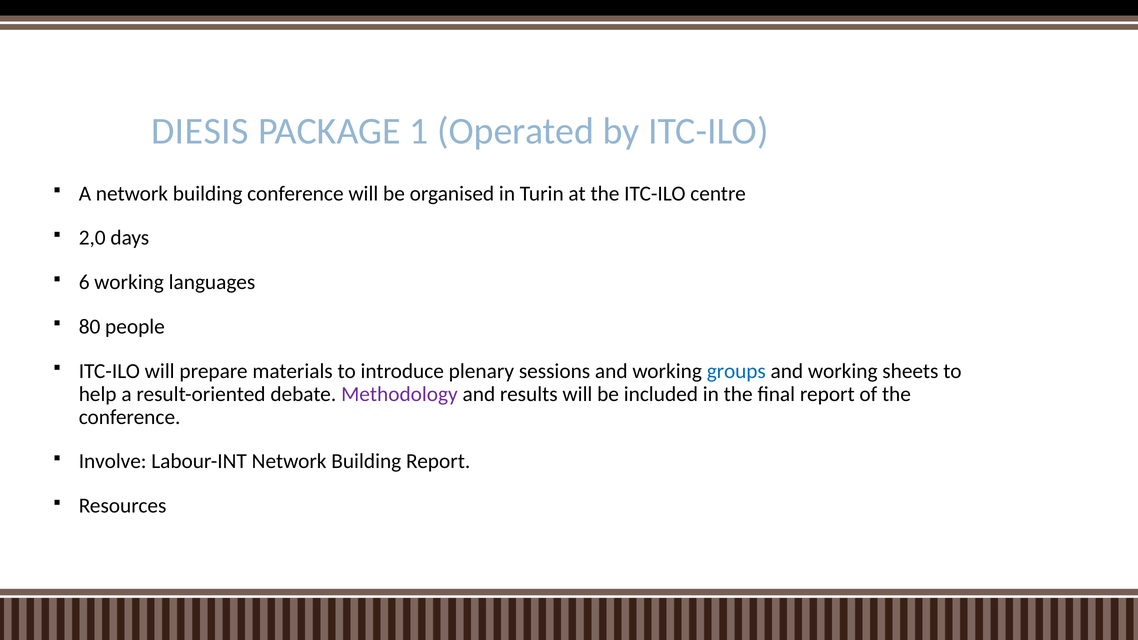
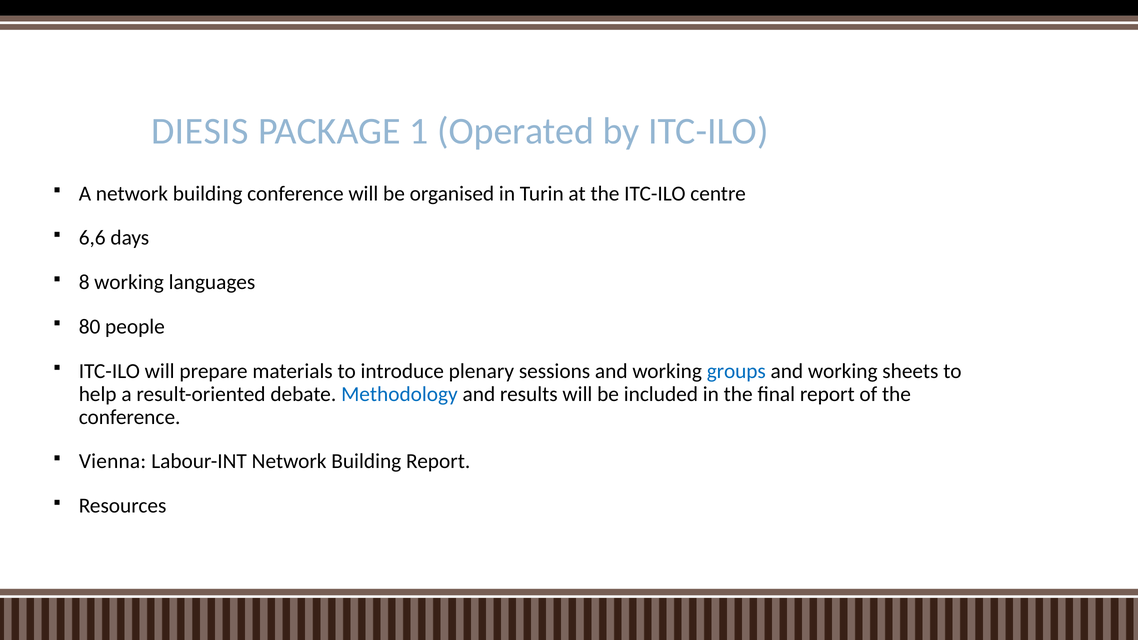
2,0: 2,0 -> 6,6 (92, 238)
6: 6 -> 8 (84, 282)
Methodology colour: purple -> blue (399, 394)
Involve: Involve -> Vienna (112, 462)
